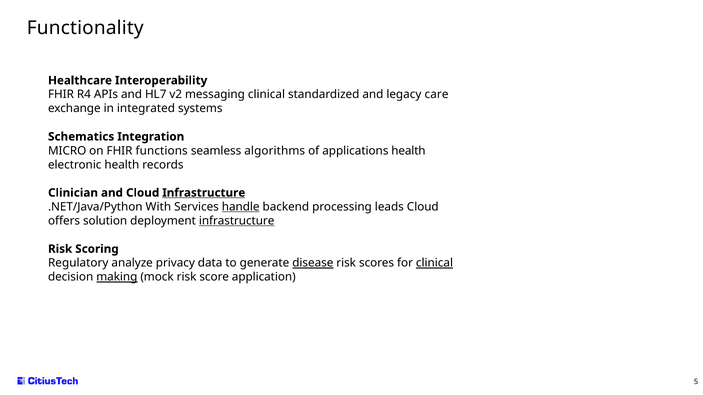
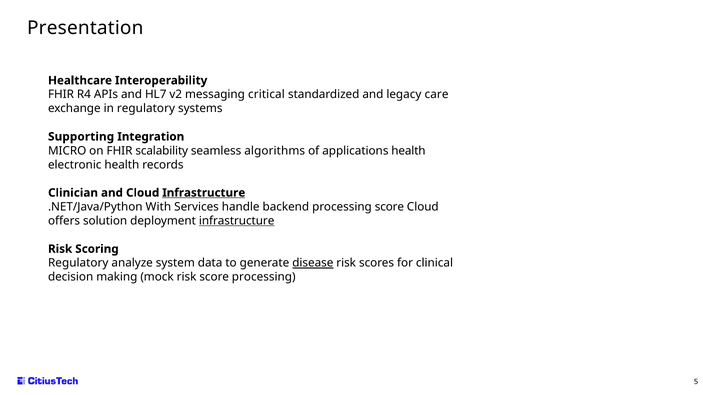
Functionality: Functionality -> Presentation (85, 28)
messaging clinical: clinical -> critical (266, 95)
in integrated: integrated -> regulatory (146, 109)
Schematics: Schematics -> Supporting (81, 137)
functions: functions -> scalability (162, 151)
handle underline: present -> none (241, 207)
processing leads: leads -> score (389, 207)
privacy: privacy -> system (175, 263)
clinical underline: present -> none (434, 263)
making underline: present -> none (117, 277)
score application: application -> processing (264, 277)
